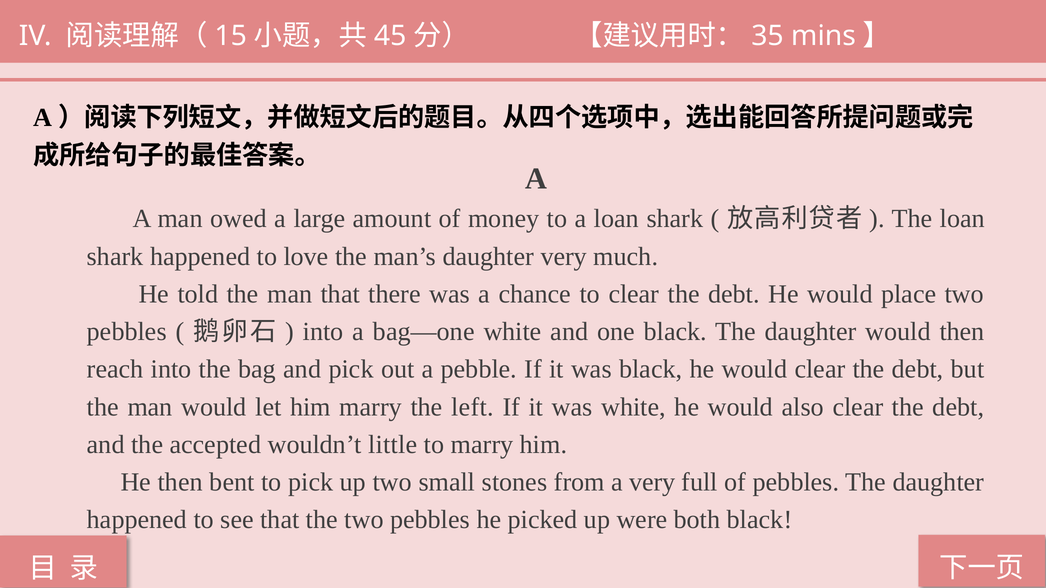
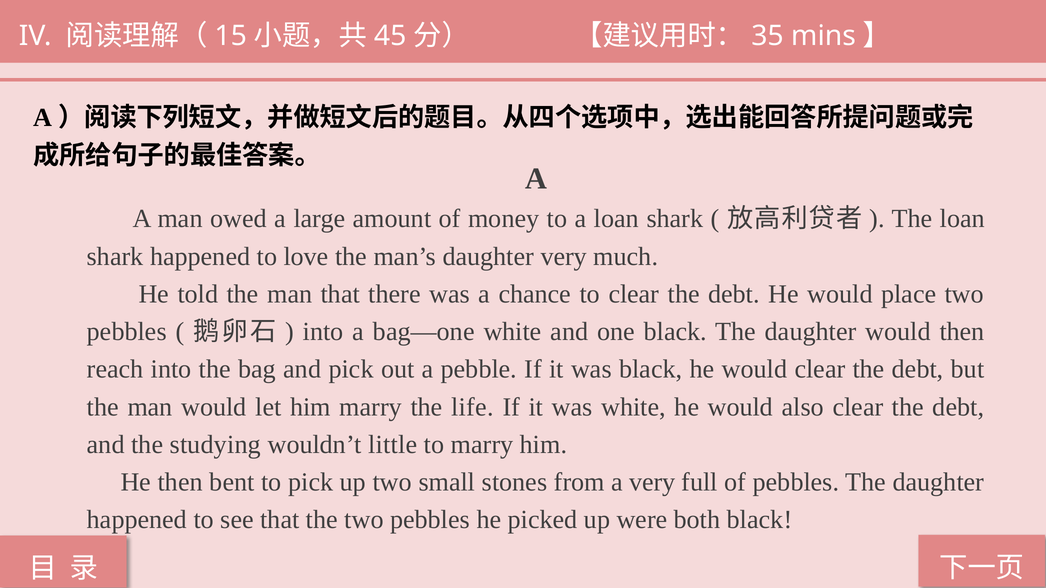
left: left -> life (472, 407)
accepted: accepted -> studying (215, 445)
